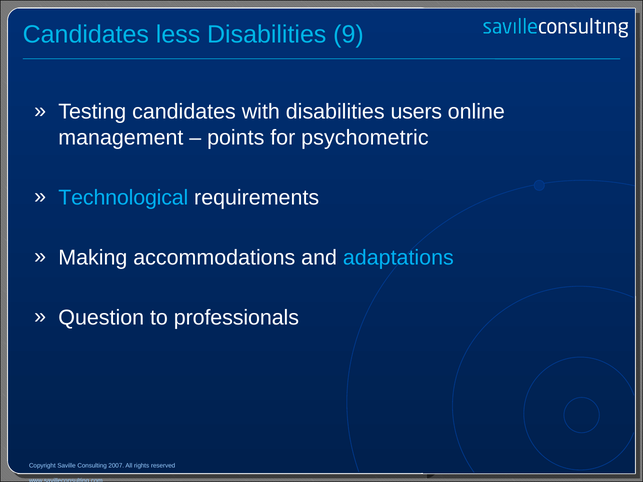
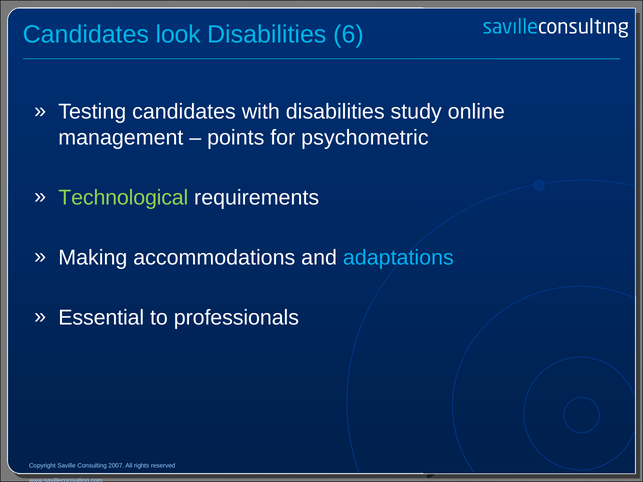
less: less -> look (178, 35)
9: 9 -> 6 (348, 35)
users: users -> study (416, 112)
Technological colour: light blue -> light green (123, 198)
Question: Question -> Essential (101, 318)
